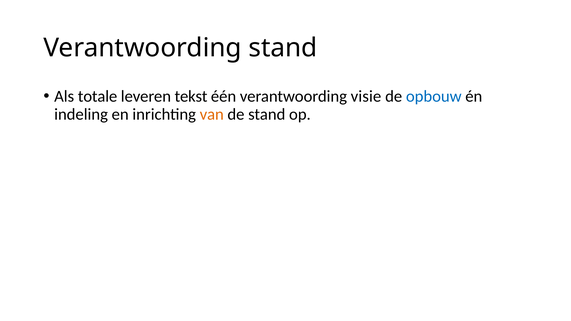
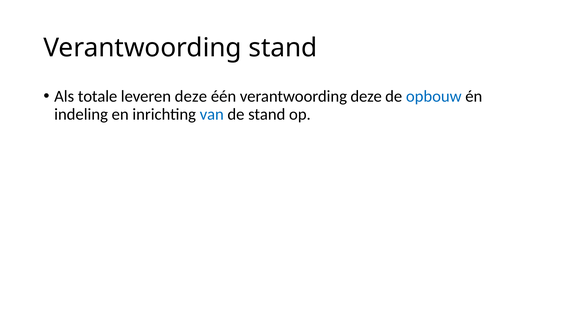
leveren tekst: tekst -> deze (191, 97)
verantwoording visie: visie -> deze (366, 97)
van colour: orange -> blue (212, 115)
